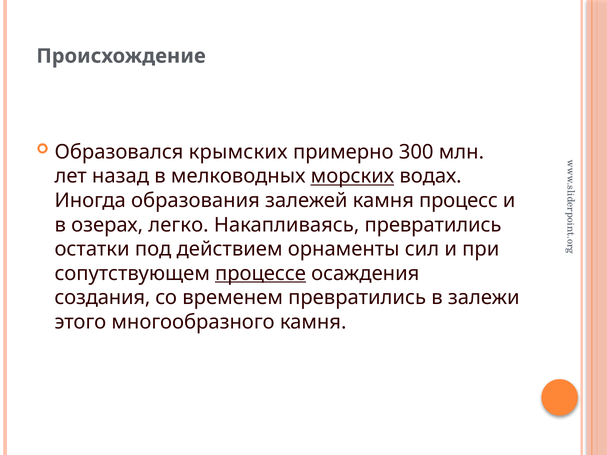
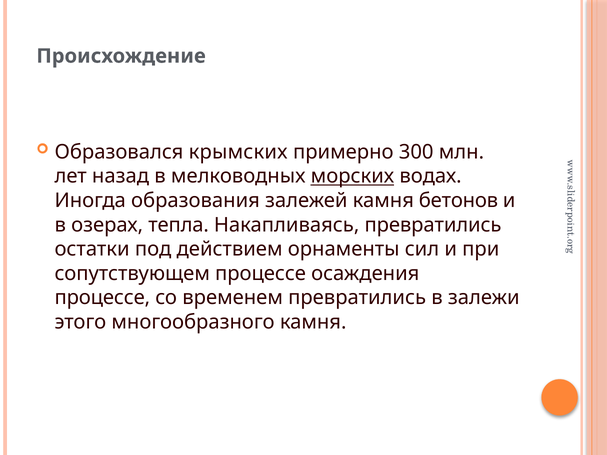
процесс: процесс -> бетонов (459, 201)
легко: легко -> тепла (179, 225)
процессе underline: present -> none (261, 274)
создания: создания -> процессе (102, 298)
